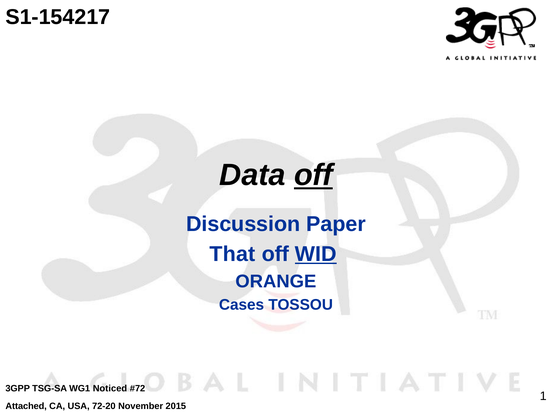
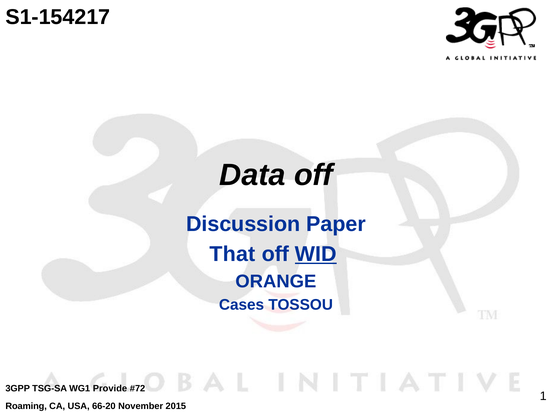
off underline: present -> none (314, 175)
Noticed: Noticed -> Provide (110, 389)
Attached: Attached -> Roaming (26, 406)
72-20: 72-20 -> 66-20 (104, 406)
